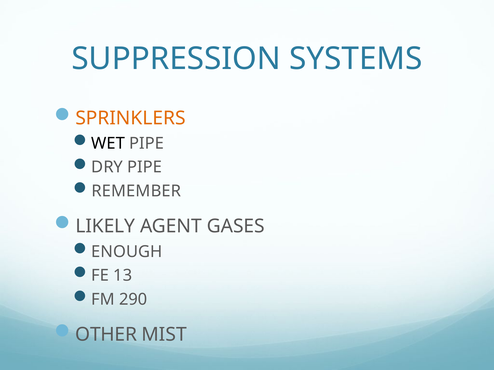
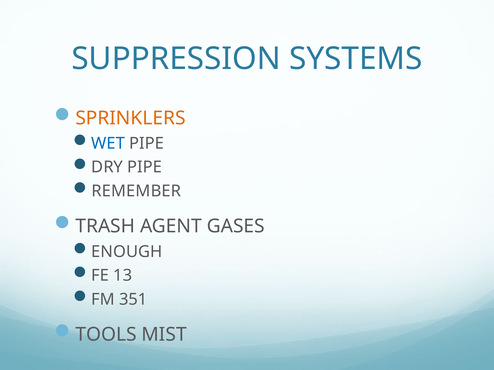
WET colour: black -> blue (108, 144)
LIKELY: LIKELY -> TRASH (105, 227)
290: 290 -> 351 (133, 300)
OTHER: OTHER -> TOOLS (106, 335)
